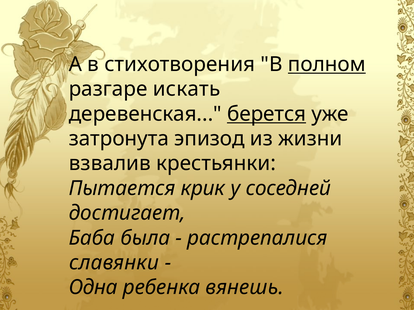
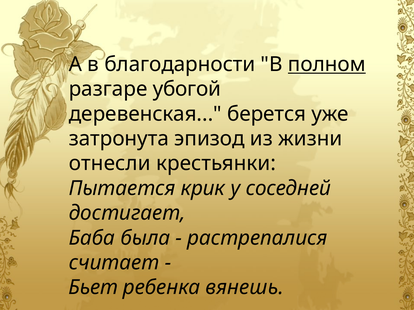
стихотворения: стихотворения -> благодарности (180, 64)
искать: искать -> убогой (187, 89)
берется underline: present -> none (267, 114)
взвалив: взвалив -> отнесли (110, 164)
славянки: славянки -> считает (114, 263)
Одна: Одна -> Бьет (93, 288)
